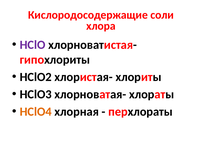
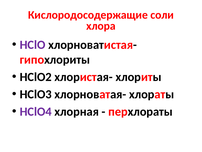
HClO4 colour: orange -> purple (36, 111)
